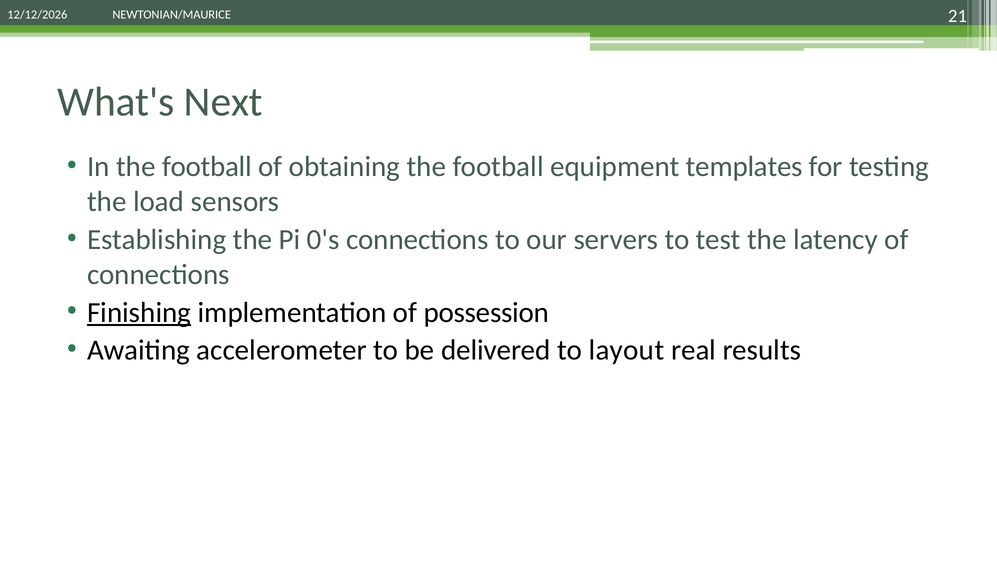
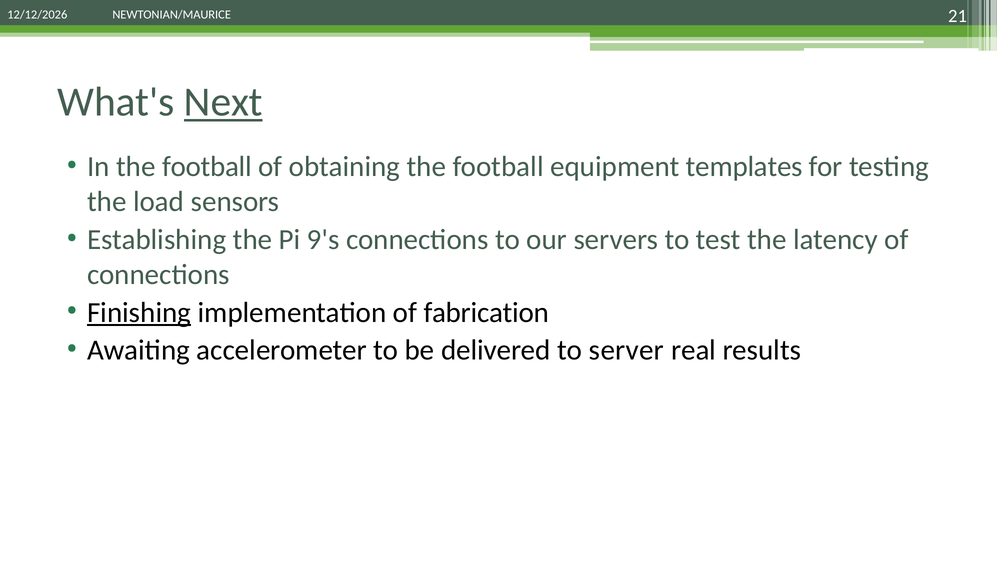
Next underline: none -> present (223, 102)
0's: 0's -> 9's (323, 240)
possession: possession -> fabrication (486, 312)
layout: layout -> server (627, 350)
